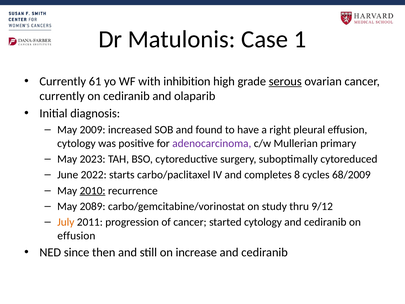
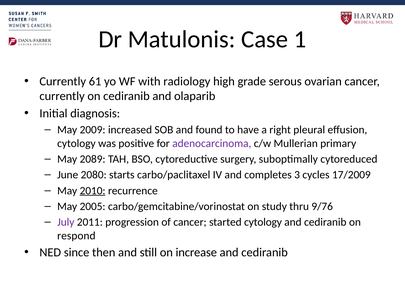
inhibition: inhibition -> radiology (187, 81)
serous underline: present -> none (285, 81)
2023: 2023 -> 2089 (93, 159)
2022: 2022 -> 2080 (94, 175)
8: 8 -> 3 (297, 175)
68/2009: 68/2009 -> 17/2009 (351, 175)
2089: 2089 -> 2005 (93, 206)
9/12: 9/12 -> 9/76 (322, 206)
July colour: orange -> purple (66, 222)
effusion: effusion -> respond (76, 235)
